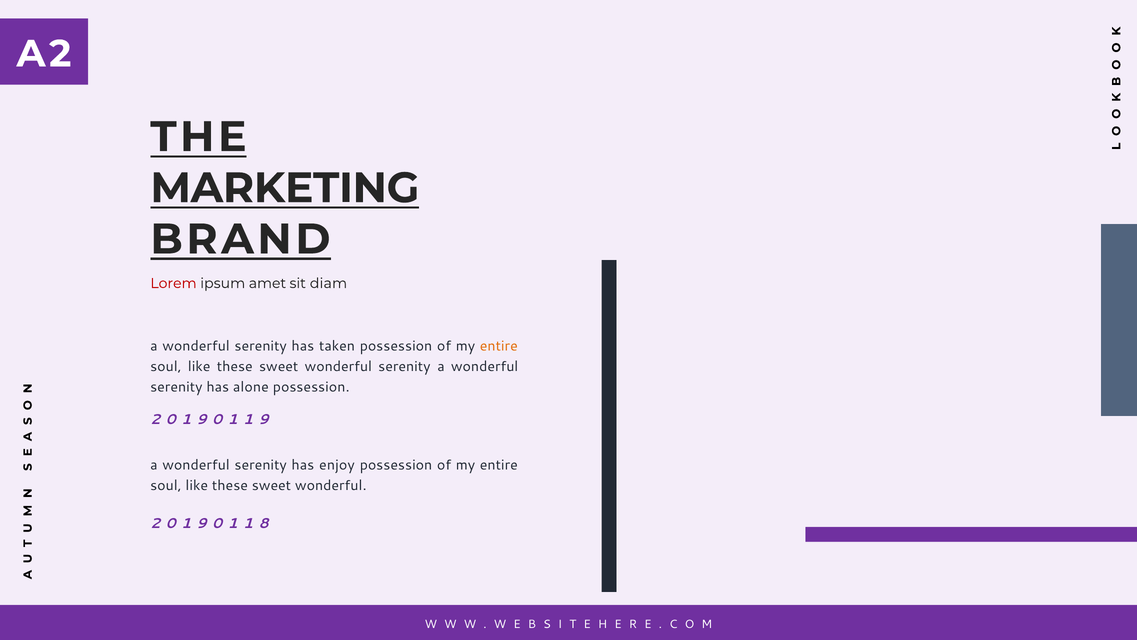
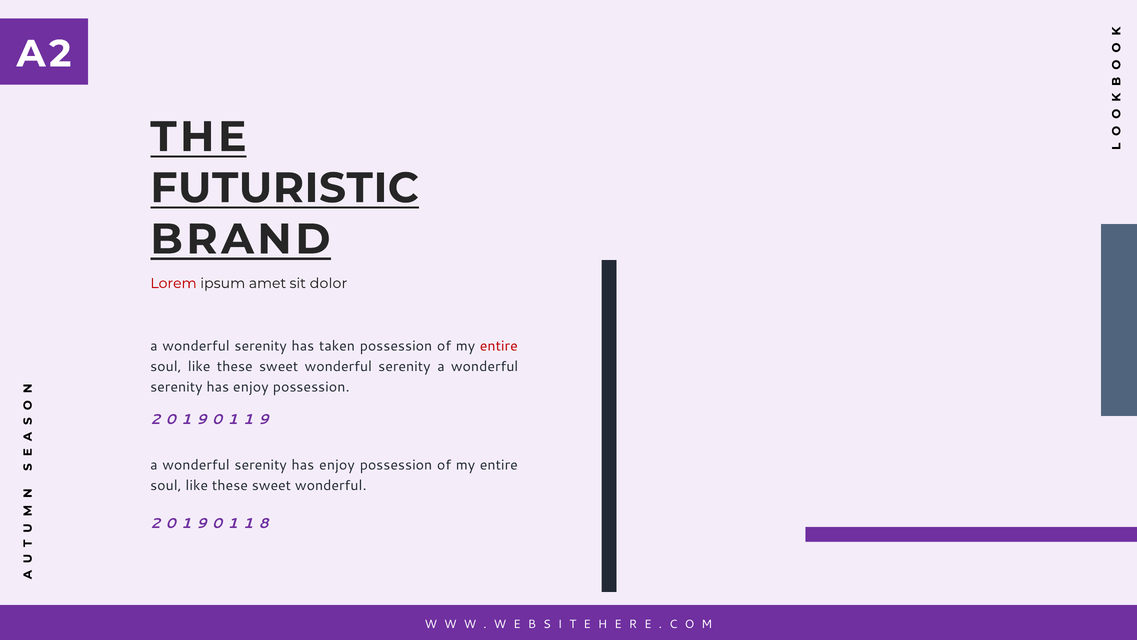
MARKETING: MARKETING -> FUTURISTIC (284, 188)
diam: diam -> dolor (328, 283)
entire colour: orange -> red (499, 346)
alone: alone -> enjoy (251, 387)
